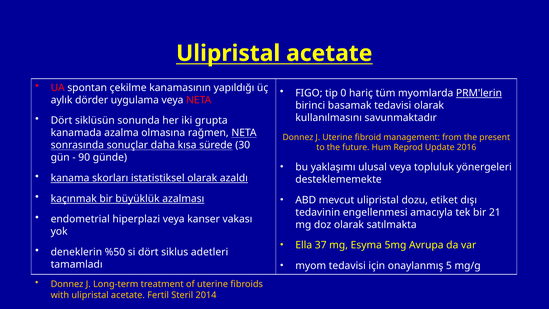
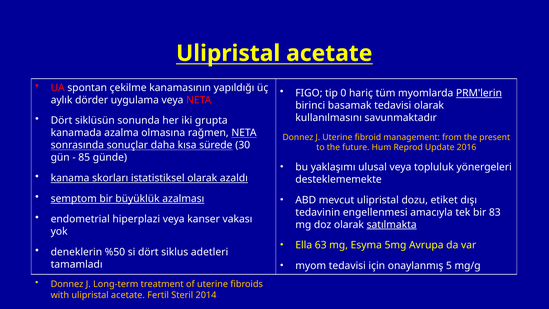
90: 90 -> 85 (84, 157)
kaçınmak: kaçınmak -> semptom (74, 198)
21: 21 -> 83 (495, 212)
satılmakta underline: none -> present (392, 225)
37: 37 -> 63 (321, 245)
